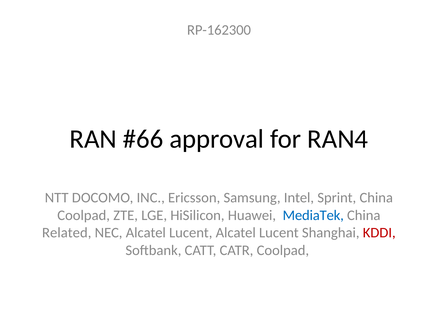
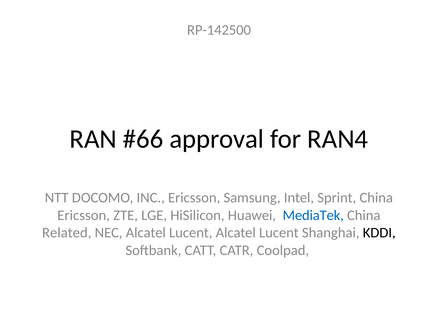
RP-162300: RP-162300 -> RP-142500 (219, 30)
Coolpad: Coolpad -> Ericsson (84, 216)
KDDI colour: red -> black (379, 233)
